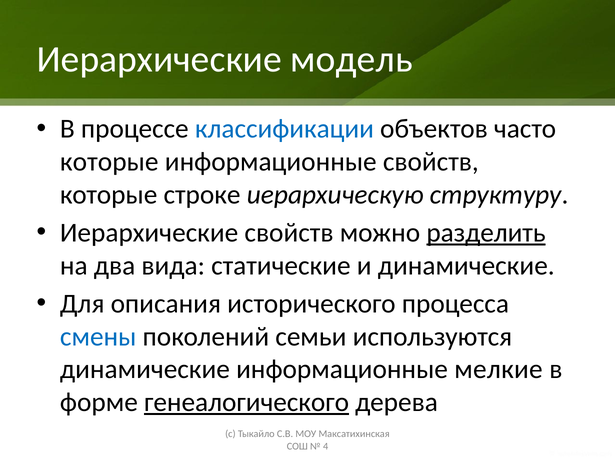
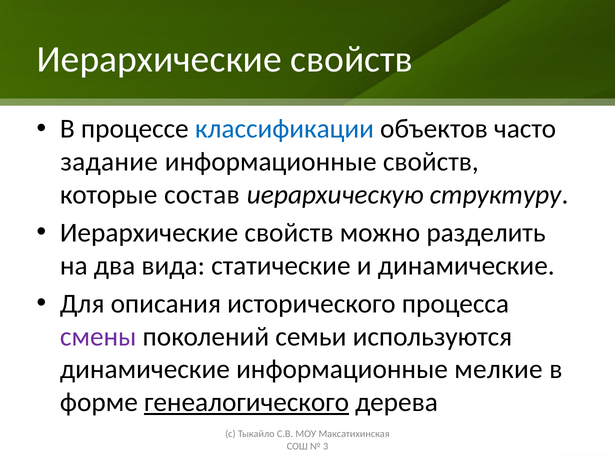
модель: модель -> свойств (352, 60)
которые: которые -> задание (109, 162)
строке: строке -> состав (202, 195)
разделить underline: present -> none (486, 233)
смены colour: blue -> purple (98, 337)
4: 4 -> 3 (326, 447)
